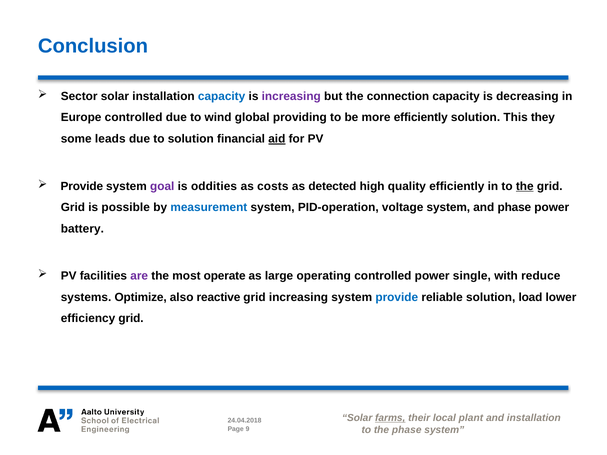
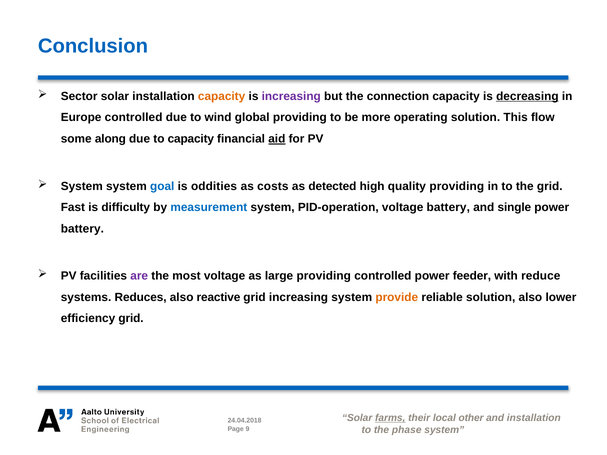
capacity colour: blue -> orange (222, 96)
decreasing underline: none -> present (527, 96)
more efficiently: efficiently -> operating (421, 118)
they: they -> flow (543, 118)
leads: leads -> along (110, 139)
to solution: solution -> capacity (191, 139)
Provide: Provide -> System (82, 186)
goal colour: purple -> blue (162, 186)
quality efficiently: efficiently -> providing (457, 186)
the underline: present -> none (525, 186)
Grid: Grid -> Fast (73, 208)
possible: possible -> difficulty (126, 208)
voltage system: system -> battery (448, 208)
and phase: phase -> single (514, 208)
most operate: operate -> voltage (225, 276)
large operating: operating -> providing (324, 276)
single: single -> feeder (472, 276)
Optimize: Optimize -> Reduces (141, 297)
provide colour: blue -> orange (397, 297)
solution load: load -> also (530, 297)
plant: plant -> other (471, 418)
